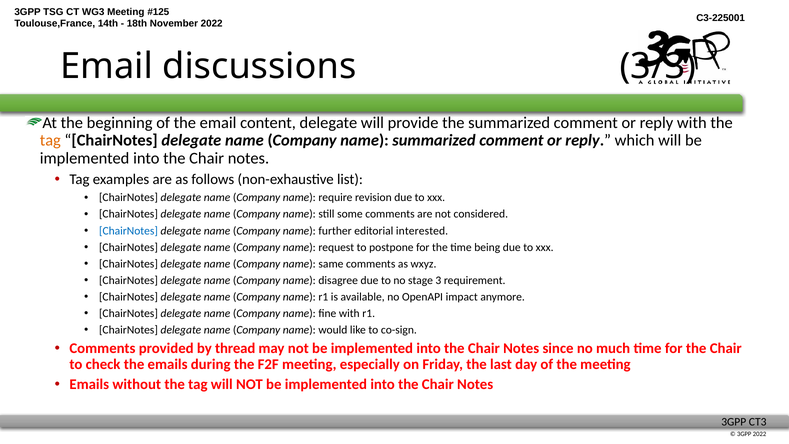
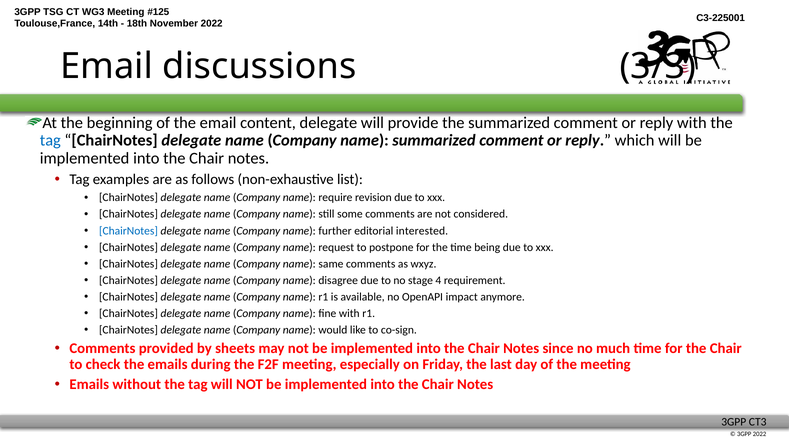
tag colour: orange -> blue (50, 140)
3: 3 -> 4 (438, 280)
thread: thread -> sheets (235, 348)
